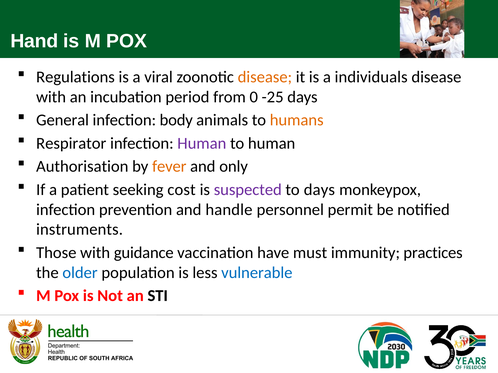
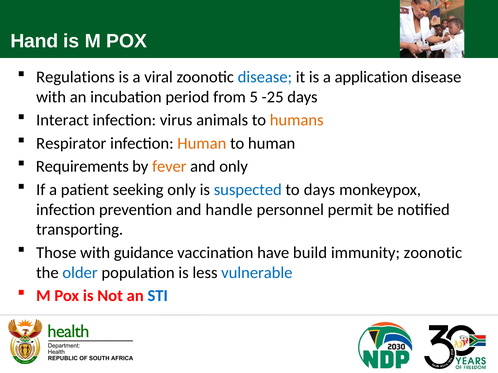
disease colour: orange -> blue (265, 77)
individuals: individuals -> application (371, 77)
0: 0 -> 5 (254, 97)
General: General -> Interact (63, 120)
body: body -> virus (176, 120)
Human colour: purple -> orange (202, 143)
Authorisation: Authorisation -> Requirements (82, 167)
seeking cost: cost -> only (182, 190)
suspected colour: purple -> blue (248, 190)
instruments: instruments -> transporting (80, 230)
must: must -> build (310, 253)
immunity practices: practices -> zoonotic (433, 253)
STI colour: black -> blue (158, 296)
